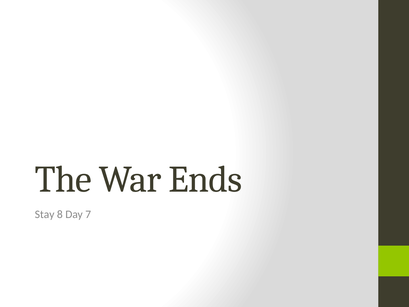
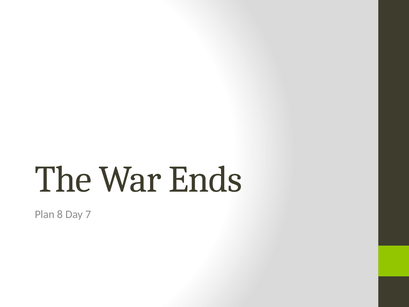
Stay: Stay -> Plan (45, 214)
